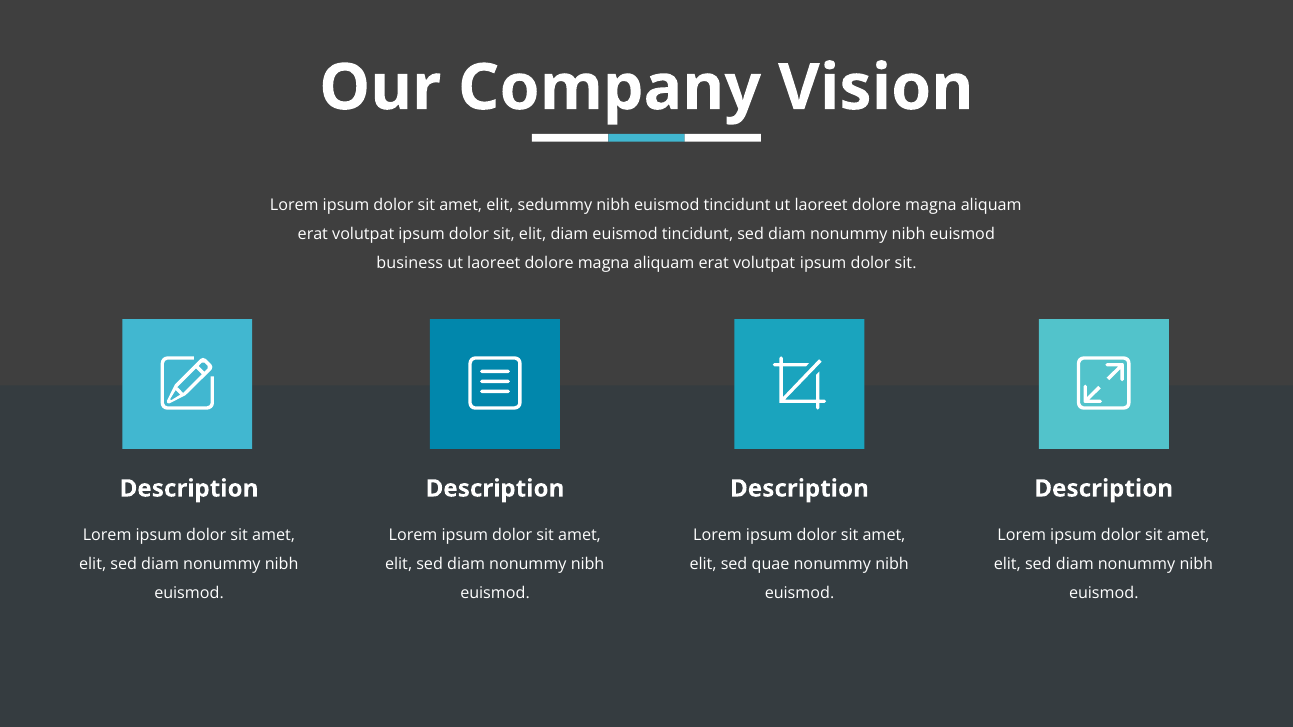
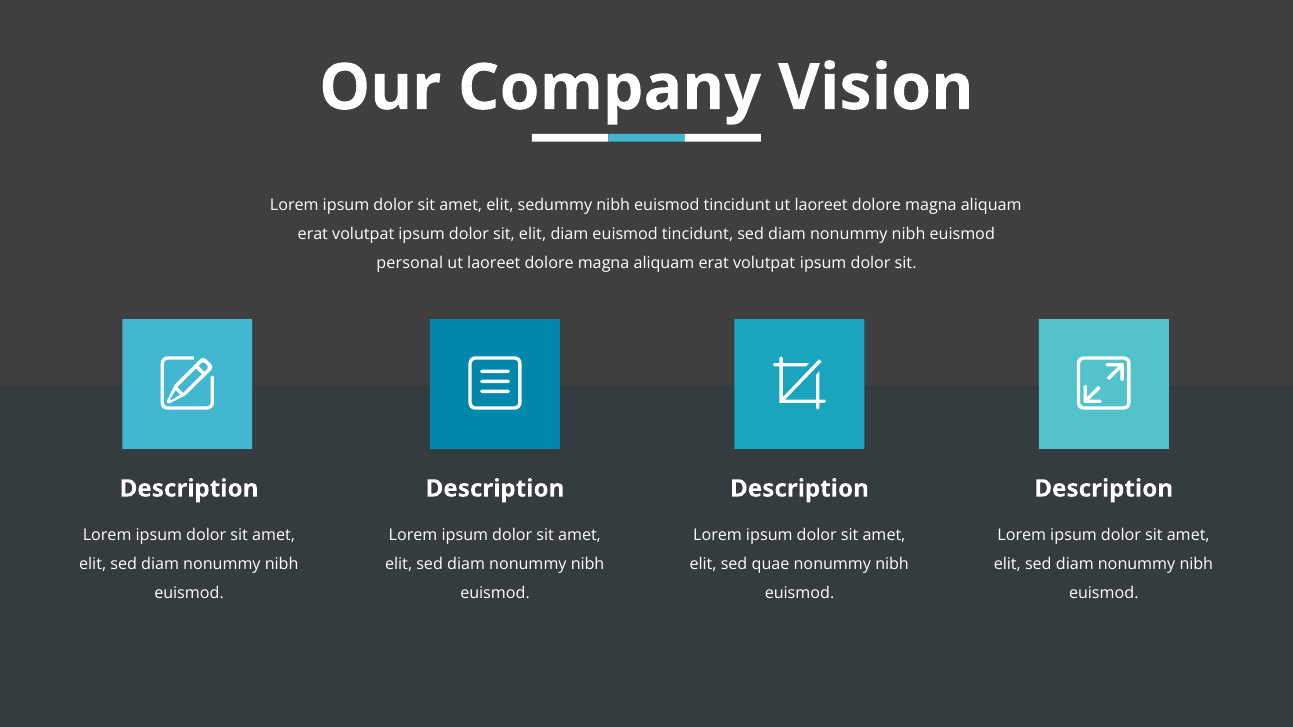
business: business -> personal (410, 263)
